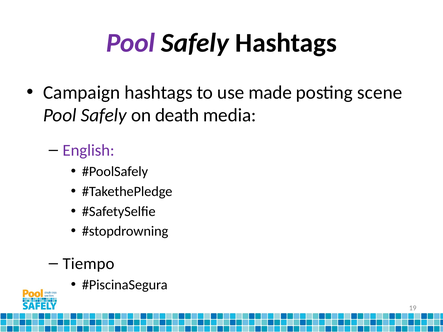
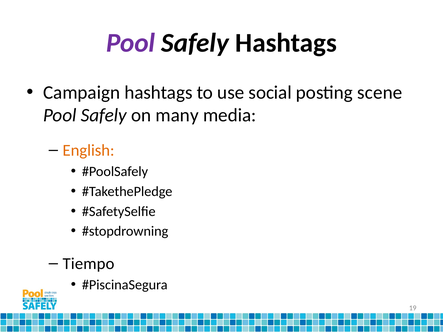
made: made -> social (270, 93)
death: death -> many (177, 115)
English colour: purple -> orange (89, 150)
